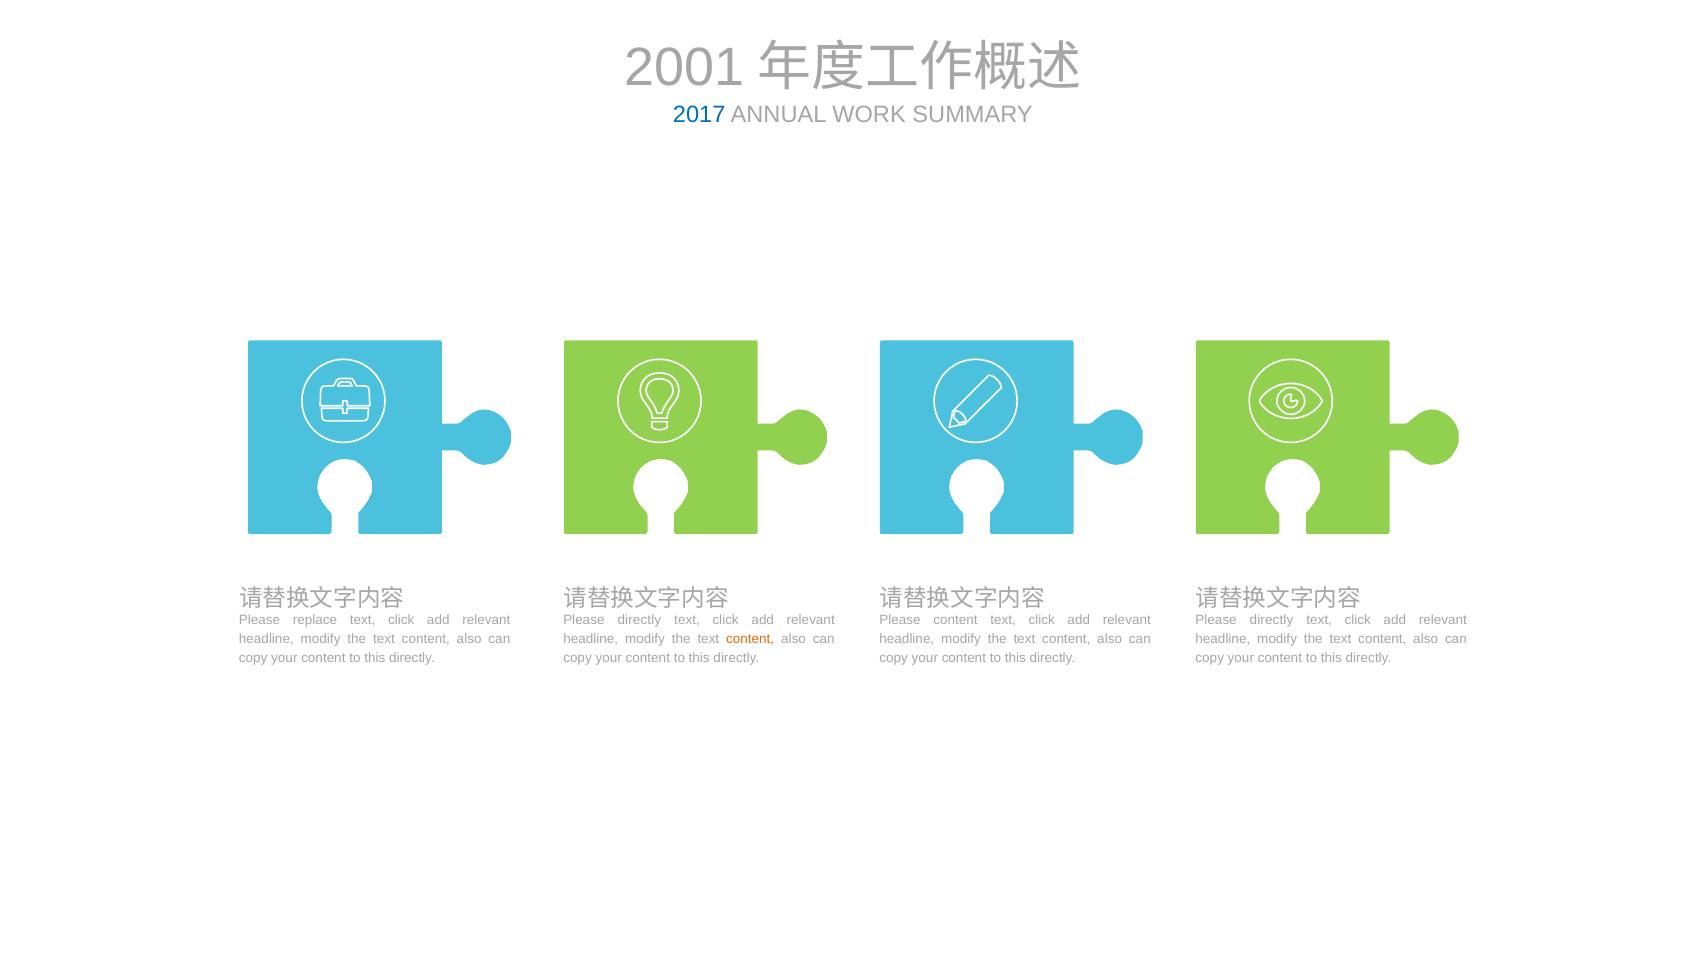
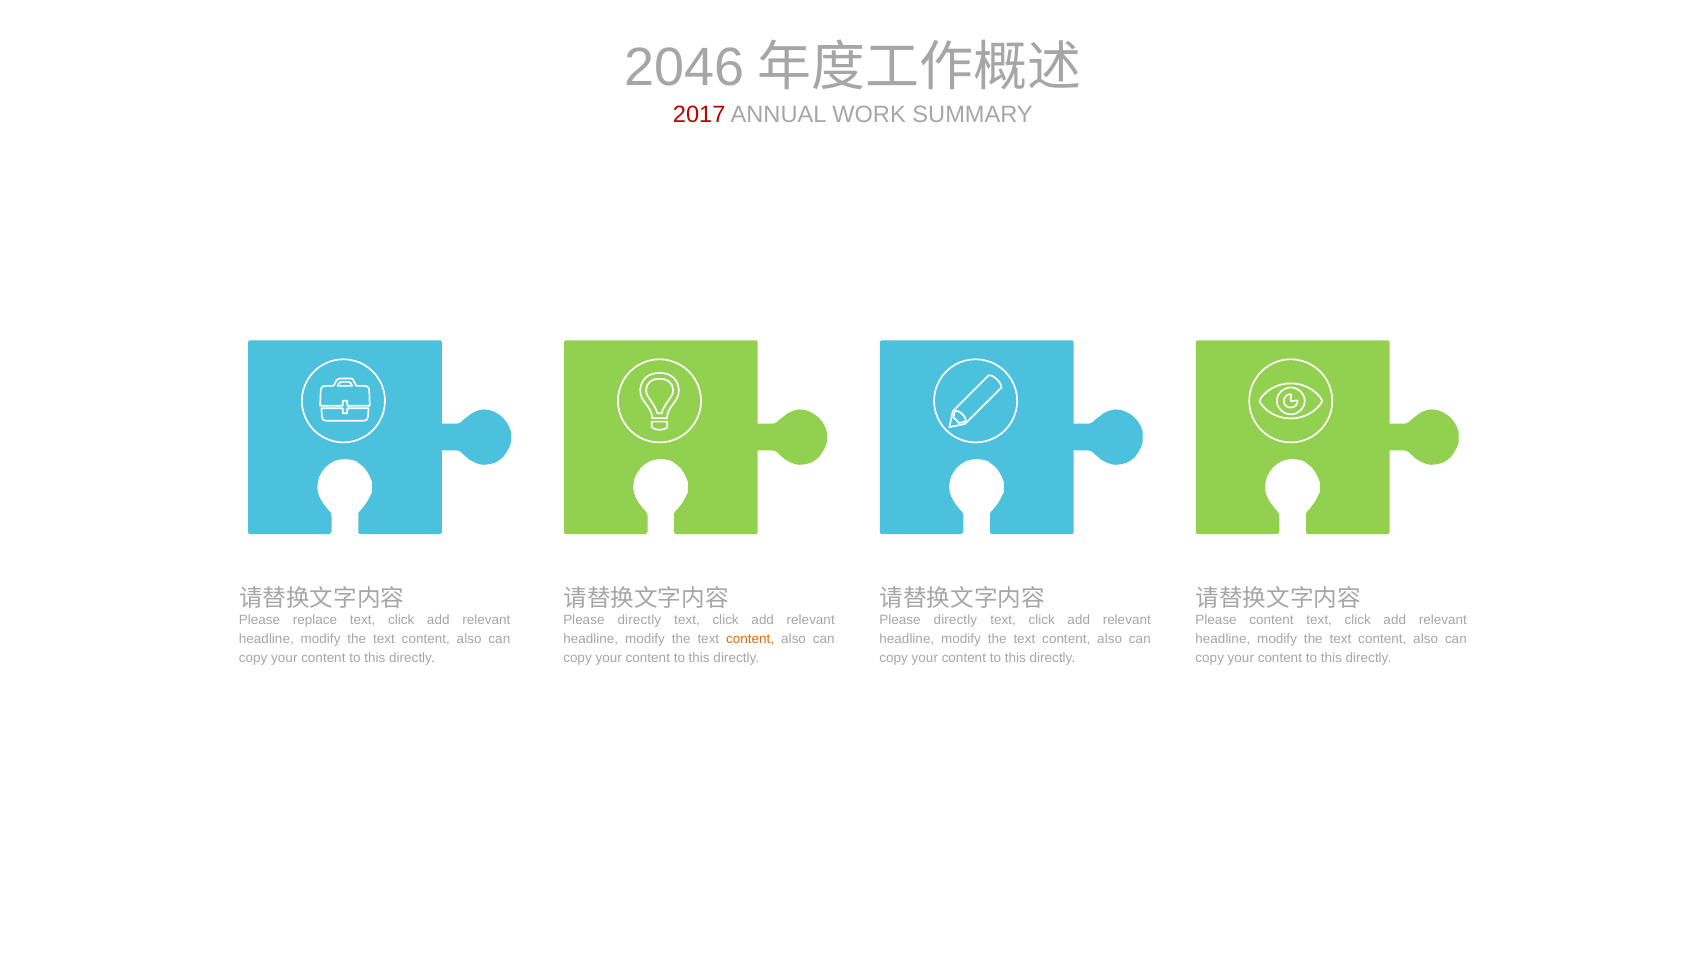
2001: 2001 -> 2046 (685, 67)
2017 colour: blue -> red (699, 114)
content: content -> directly (955, 619)
directly: directly -> content (1272, 619)
